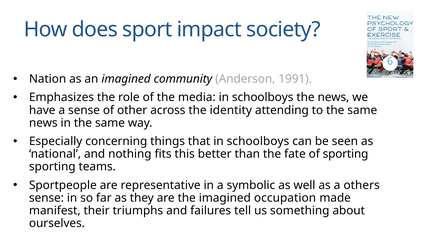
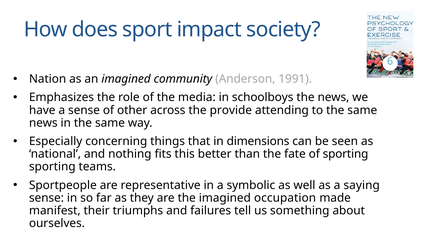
identity: identity -> provide (231, 110)
that in schoolboys: schoolboys -> dimensions (258, 141)
others: others -> saying (362, 185)
